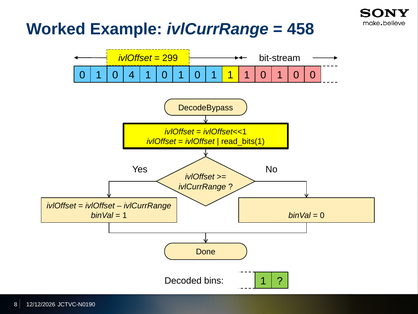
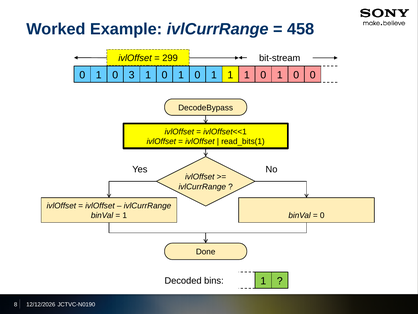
4: 4 -> 3 (132, 75)
